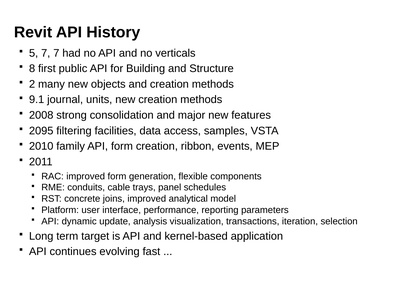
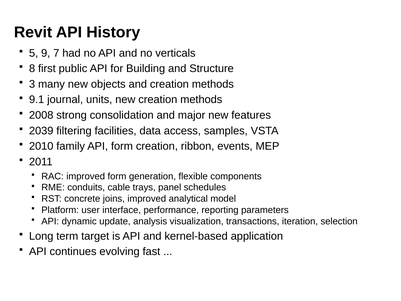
5 7: 7 -> 9 (46, 53)
2: 2 -> 3 (32, 84)
2095: 2095 -> 2039 (41, 131)
